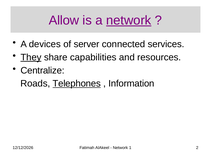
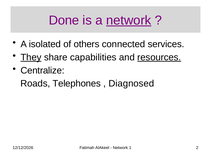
Allow: Allow -> Done (64, 20)
devices: devices -> isolated (45, 44)
server: server -> others (87, 44)
resources underline: none -> present (159, 57)
Telephones underline: present -> none (77, 84)
Information: Information -> Diagnosed (131, 84)
